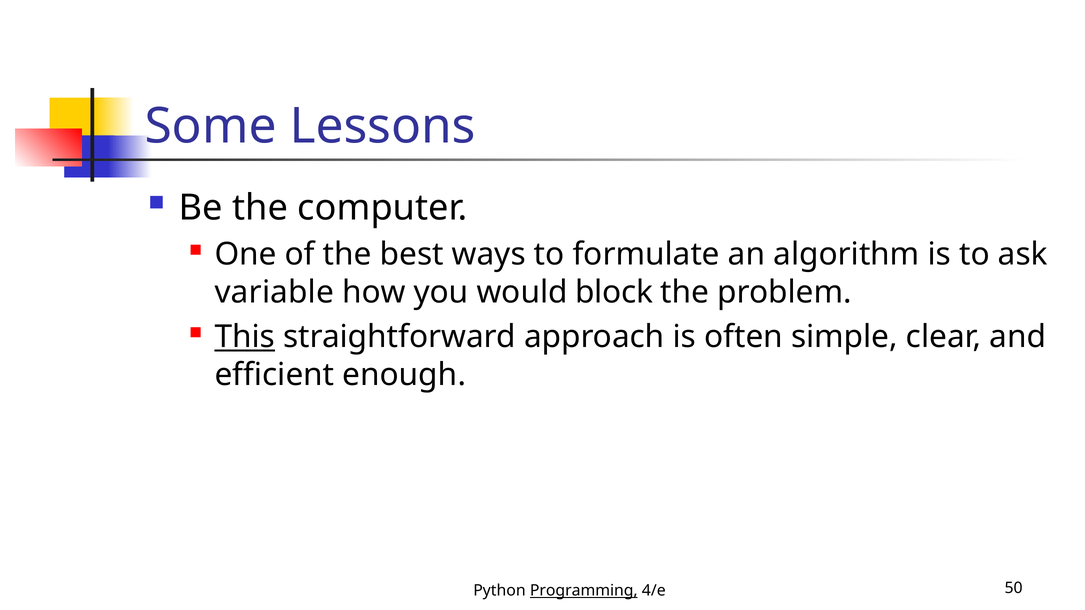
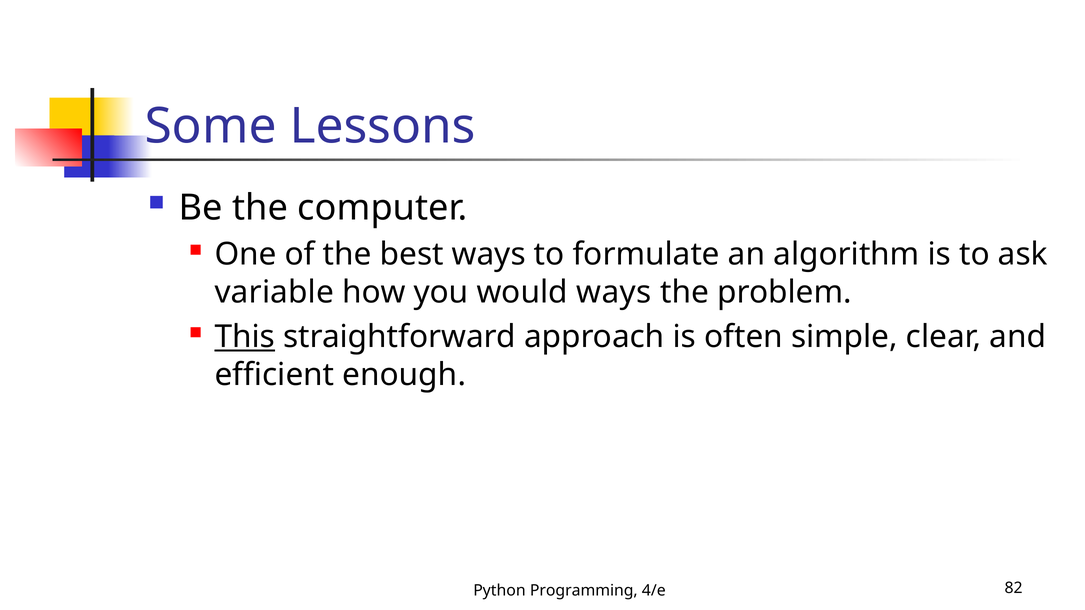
would block: block -> ways (614, 293)
Programming underline: present -> none (584, 591)
50: 50 -> 82 (1014, 588)
